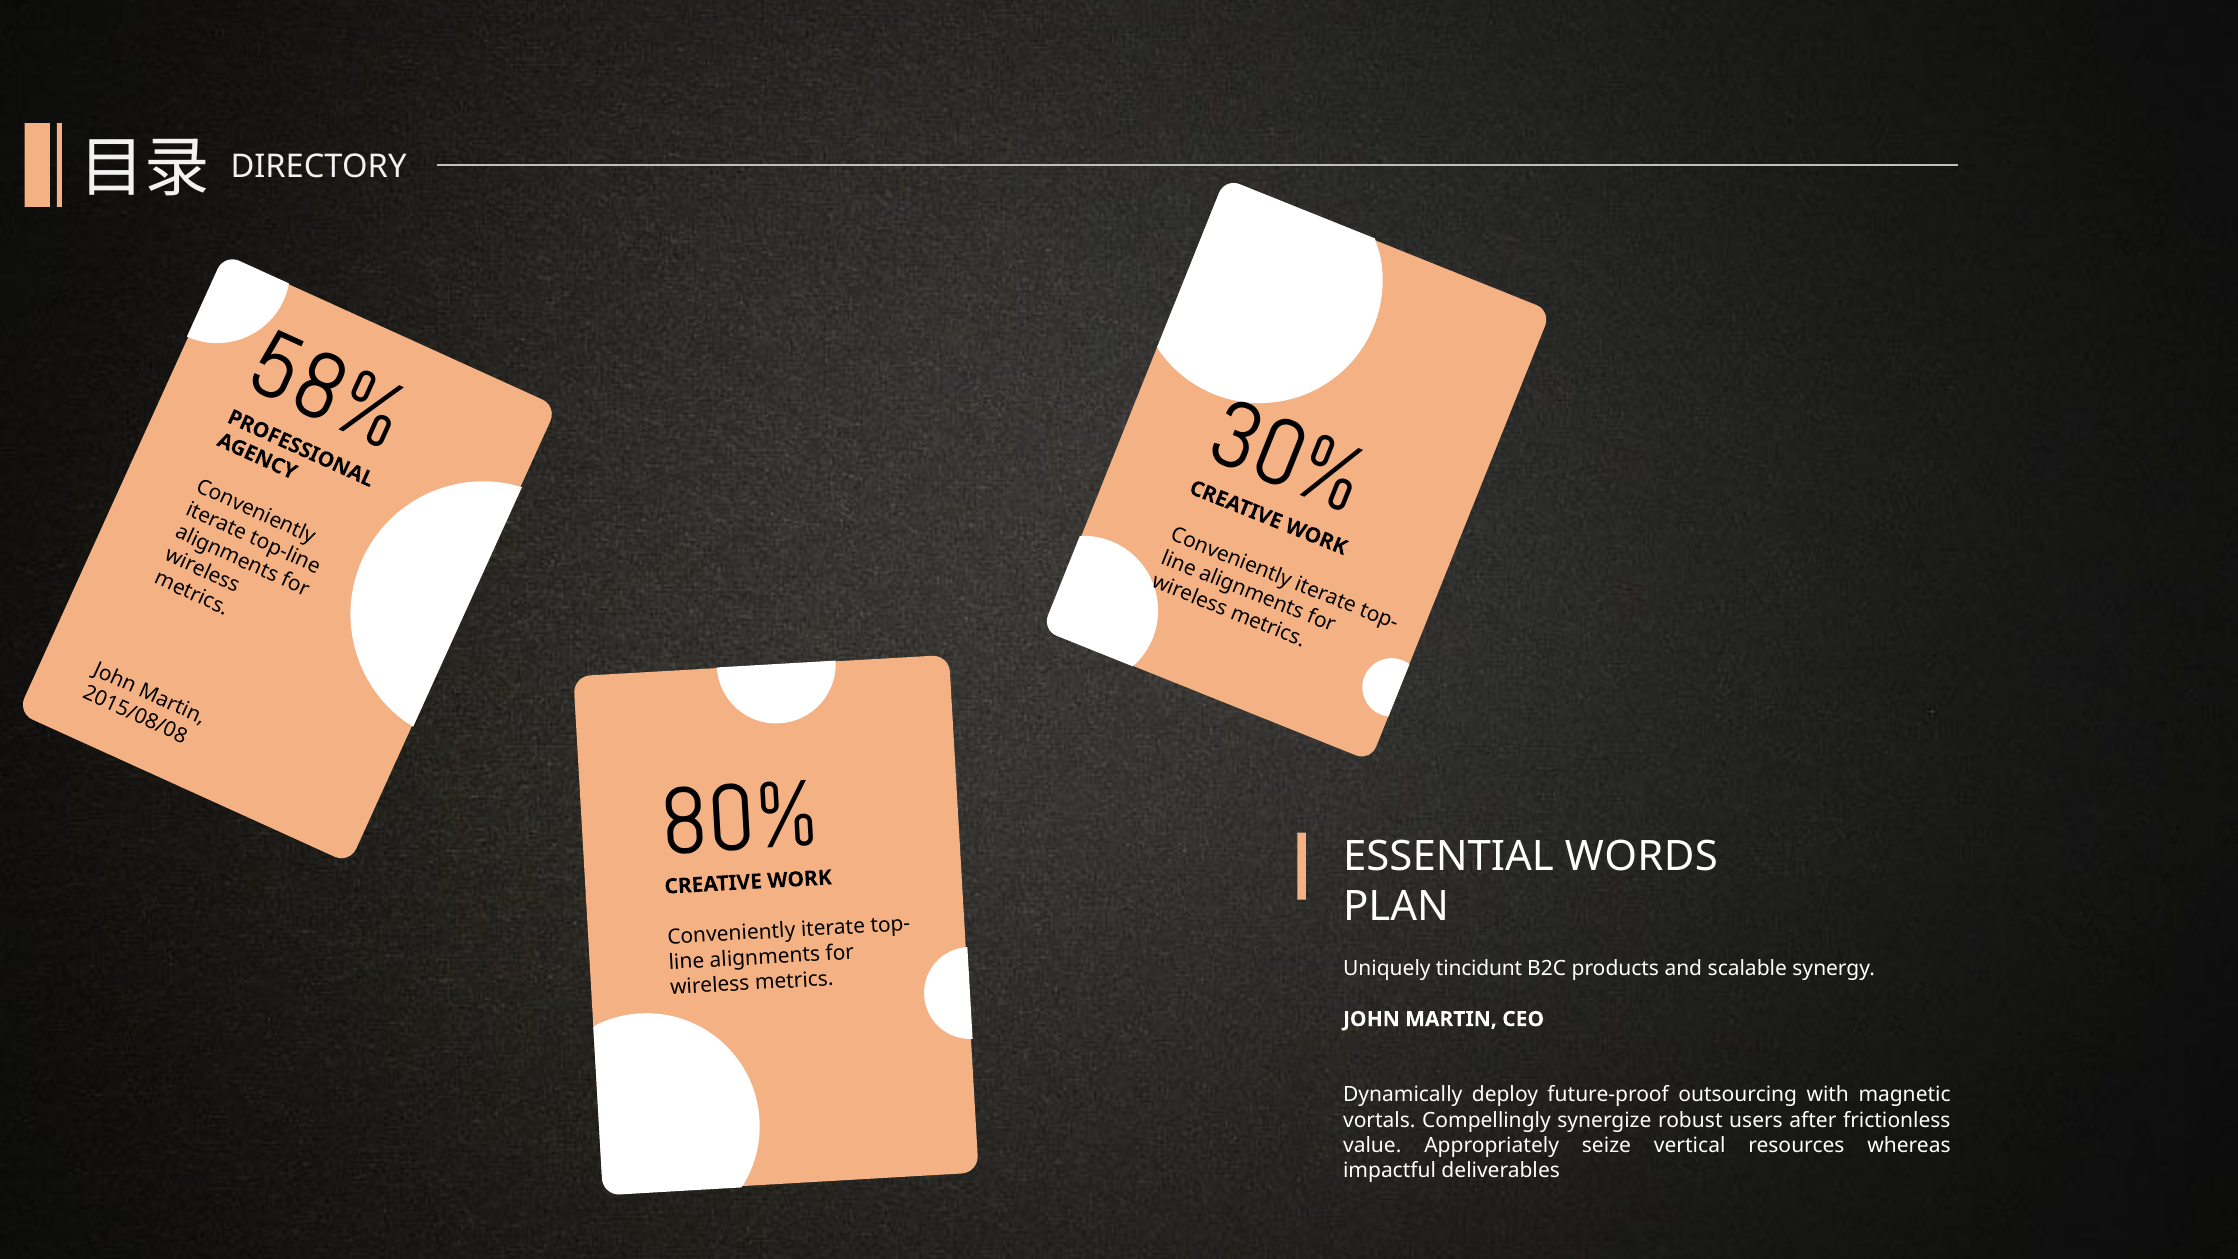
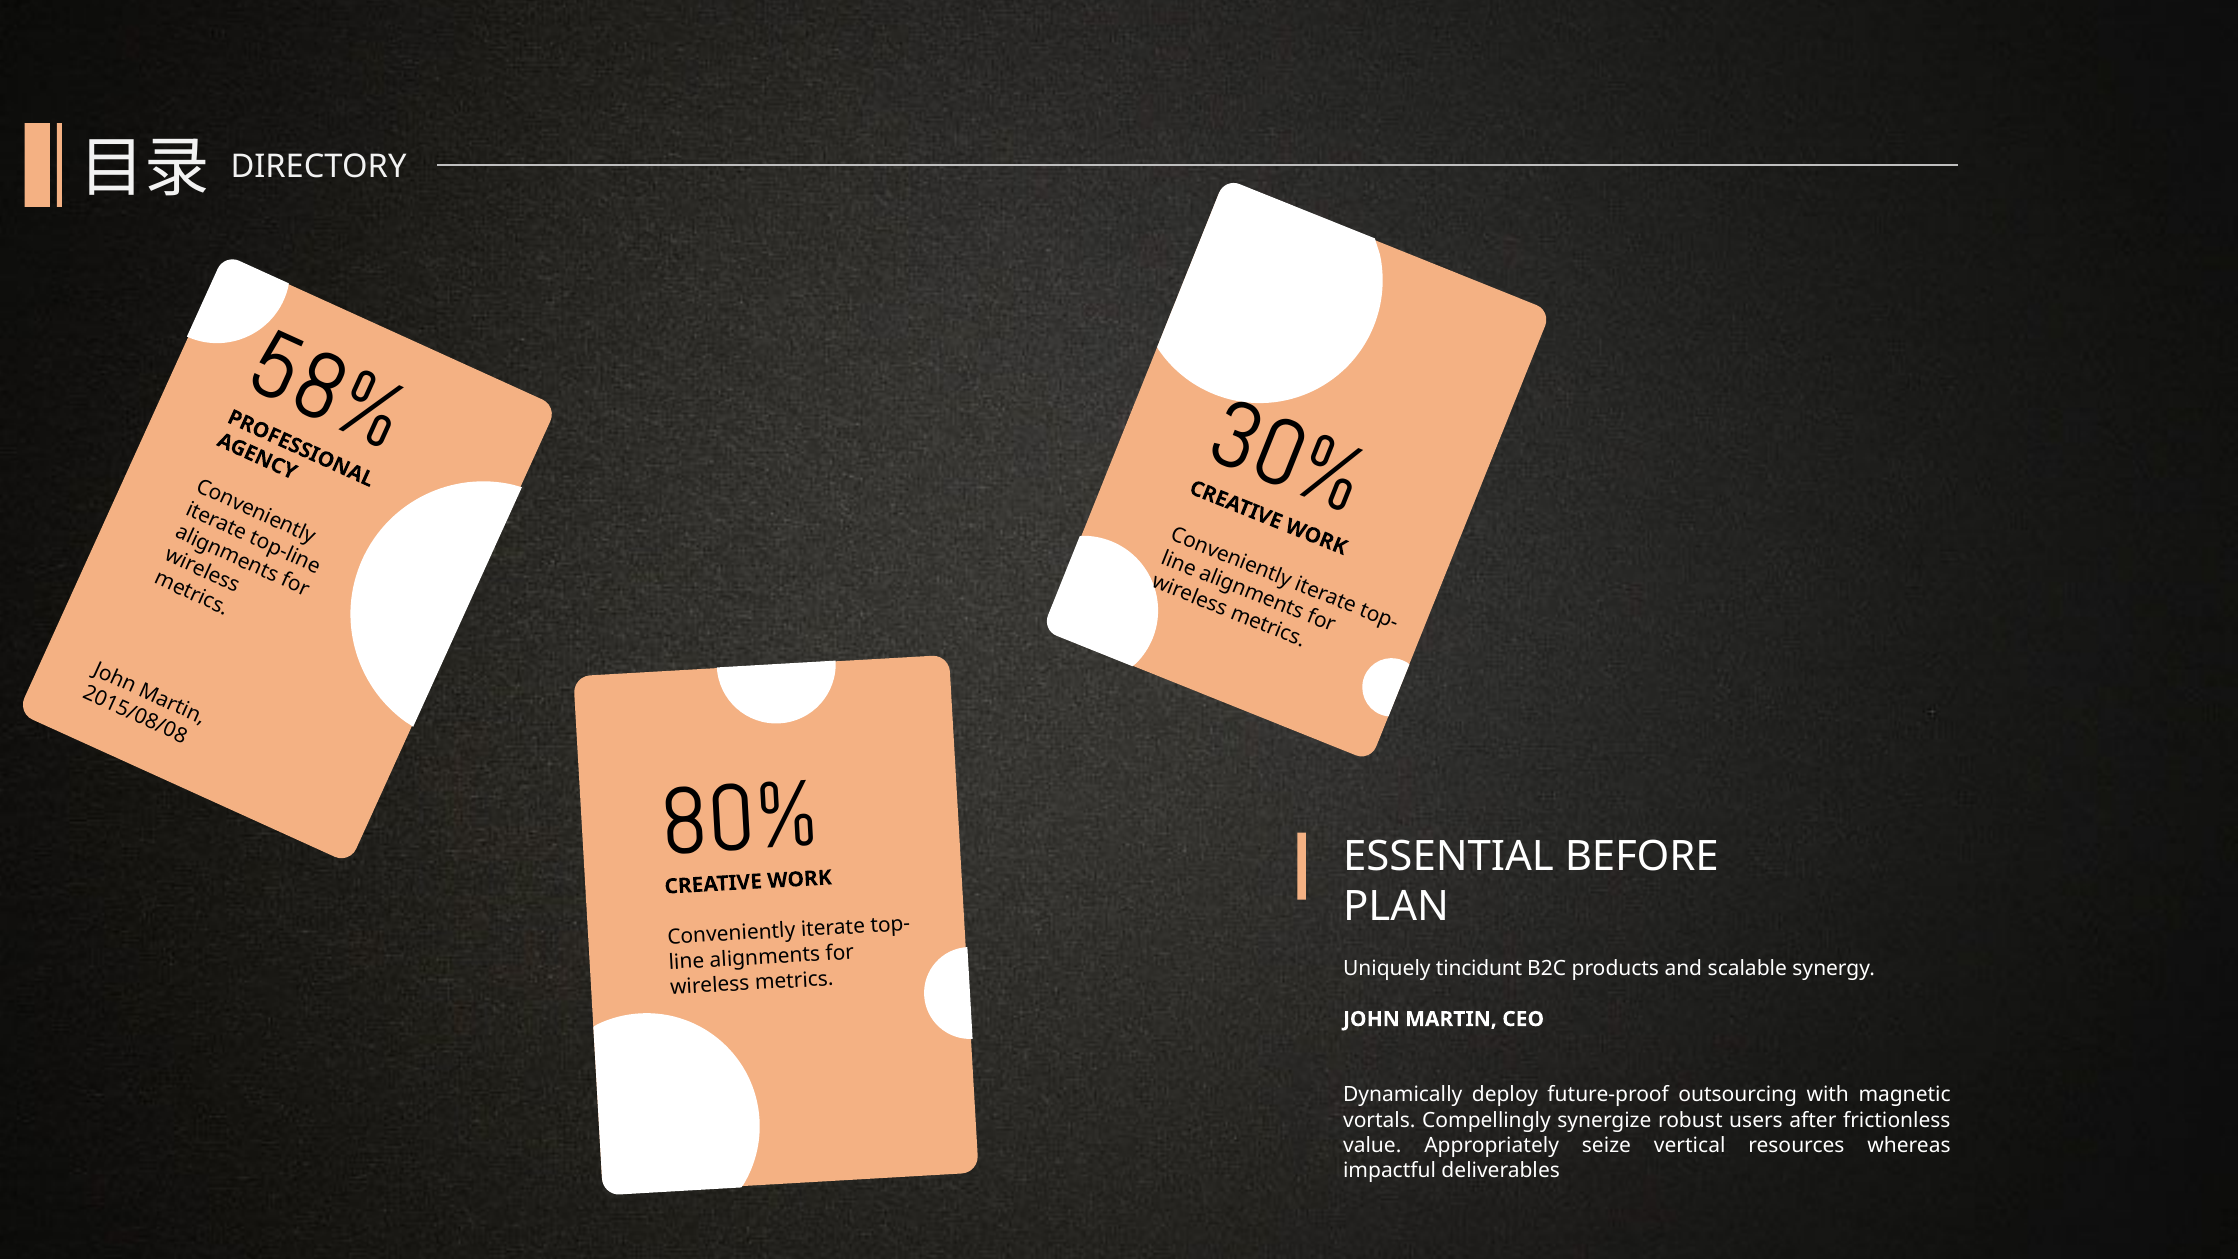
WORDS: WORDS -> BEFORE (1642, 857)
